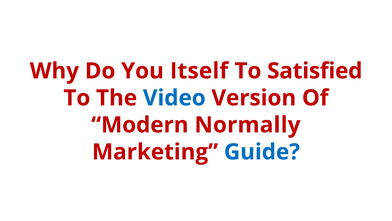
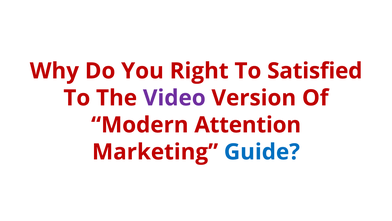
Itself: Itself -> Right (199, 71)
Video colour: blue -> purple (174, 98)
Normally: Normally -> Attention (248, 125)
